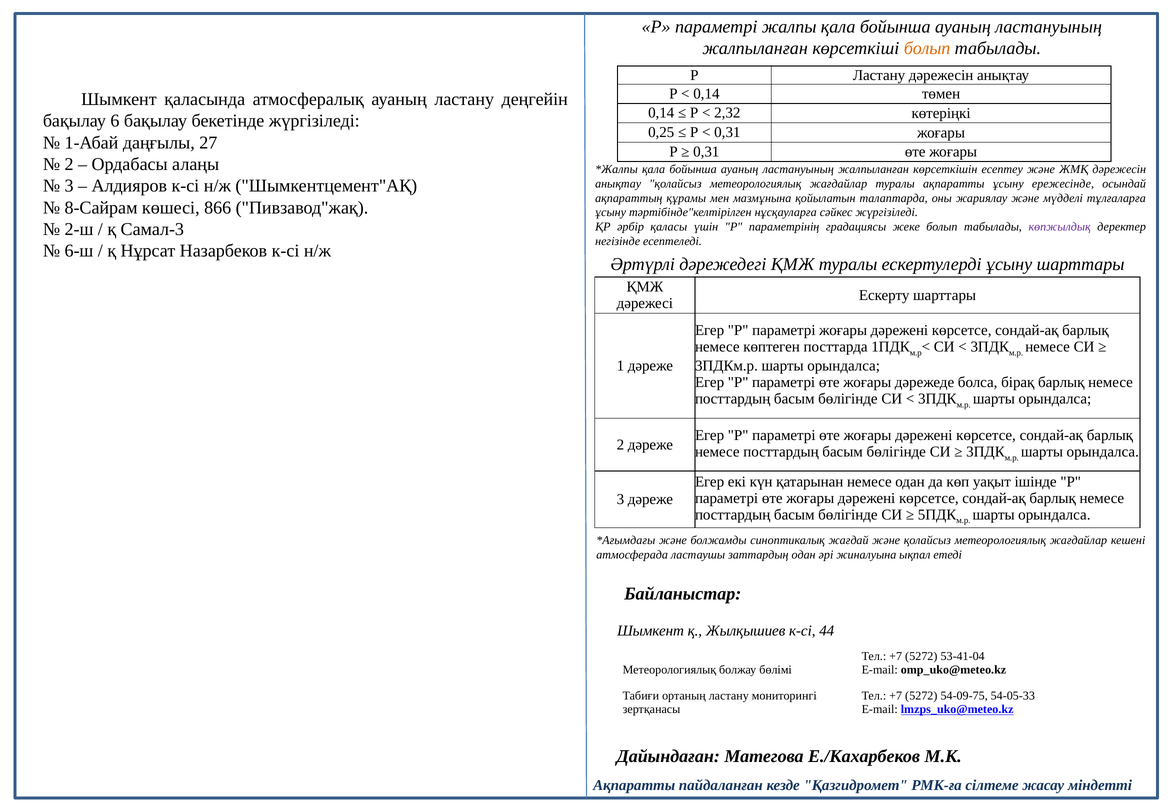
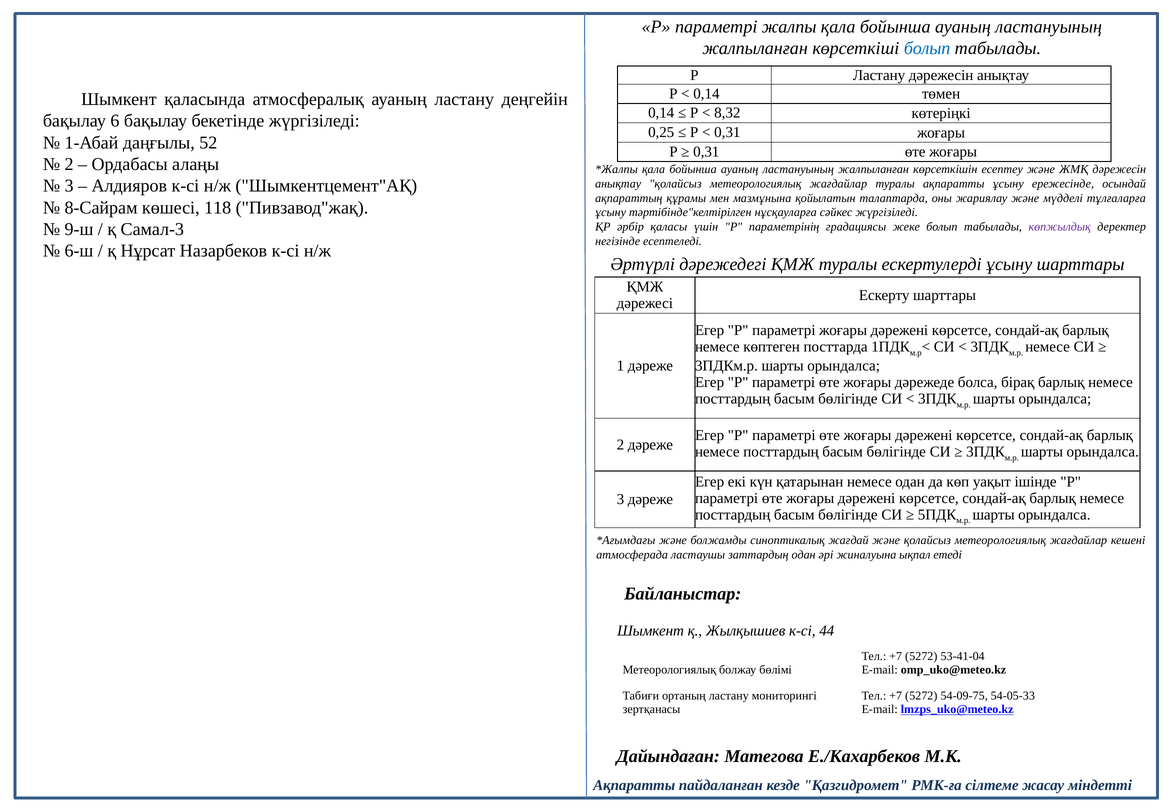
болып colour: orange -> blue (927, 48)
2,32: 2,32 -> 8,32 (727, 113)
27: 27 -> 52 (208, 143)
866: 866 -> 118 (218, 208)
2-ш: 2-ш -> 9-ш (79, 229)
